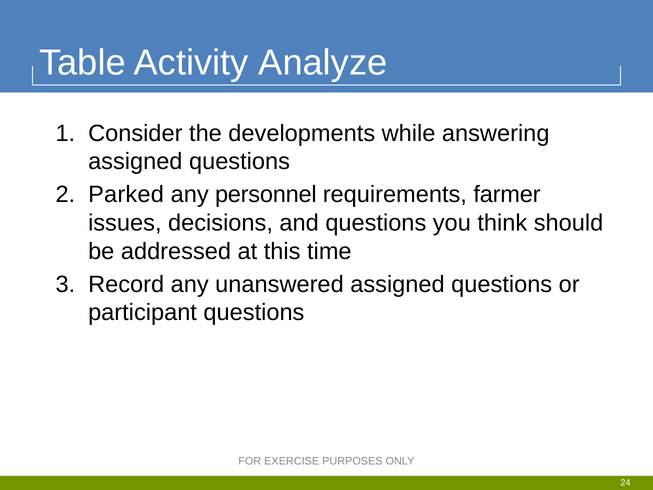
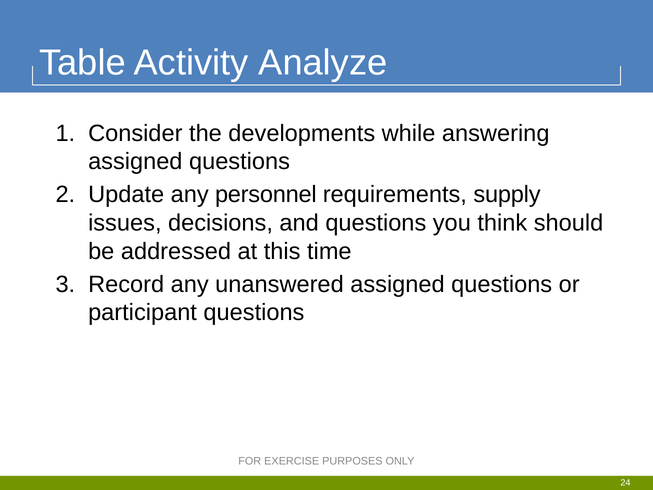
Parked: Parked -> Update (126, 195)
farmer: farmer -> supply (507, 195)
